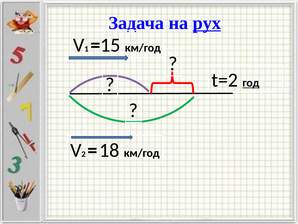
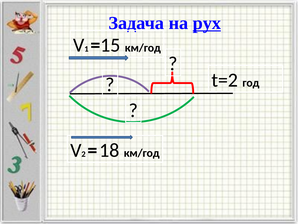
год underline: present -> none (251, 83)
